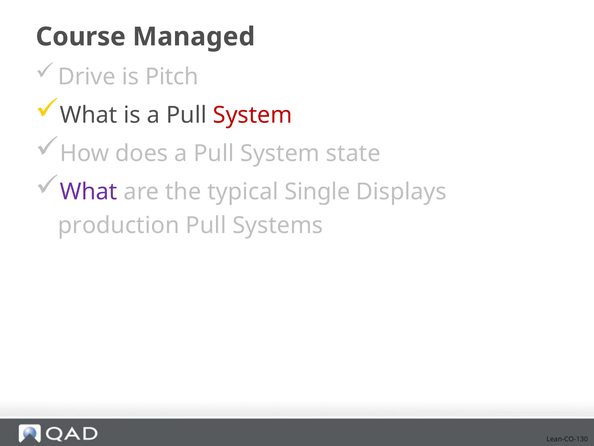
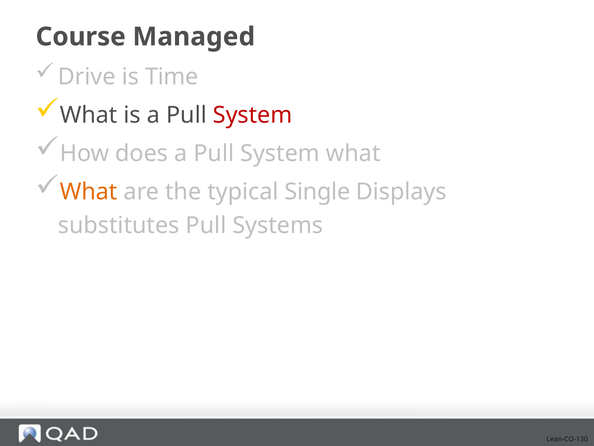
Pitch: Pitch -> Time (172, 77)
System state: state -> what (353, 153)
What colour: purple -> orange (89, 192)
production: production -> substitutes (119, 225)
